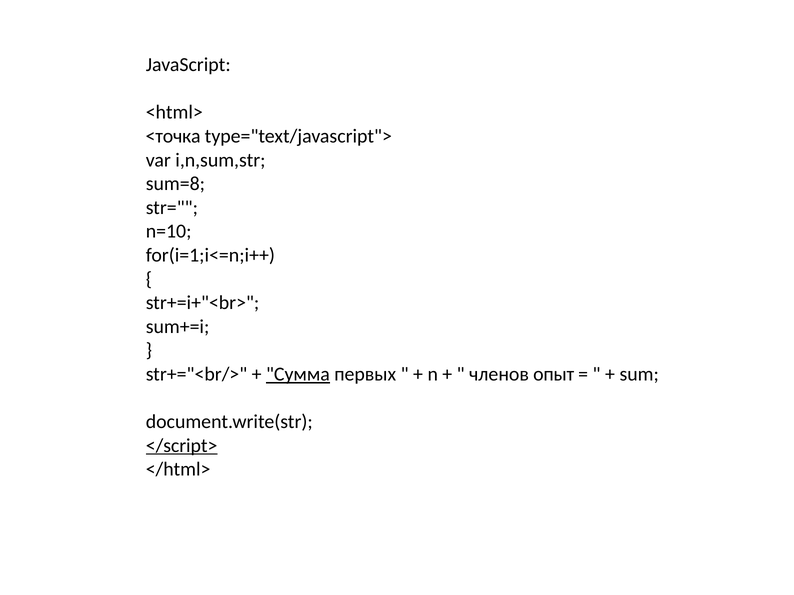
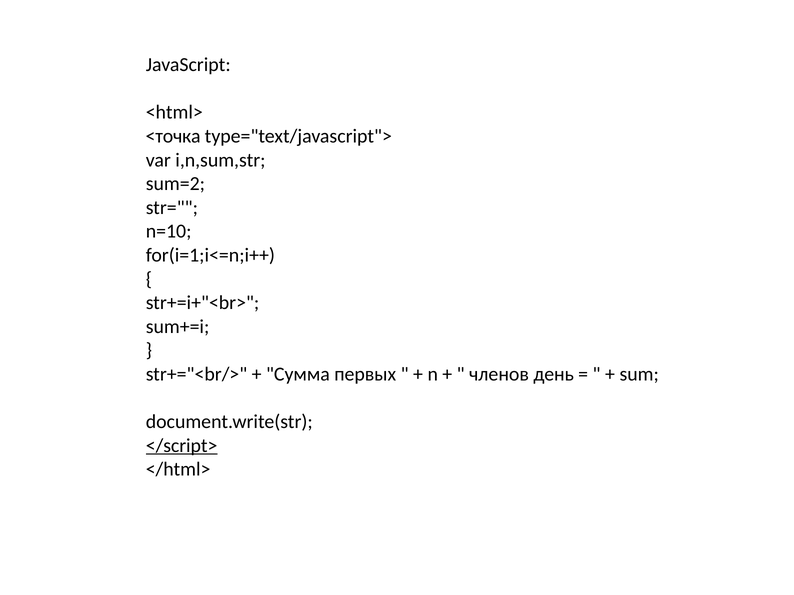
sum=8: sum=8 -> sum=2 (175, 184)
Сумма underline: present -> none (298, 374)
опыт: опыт -> день (554, 374)
